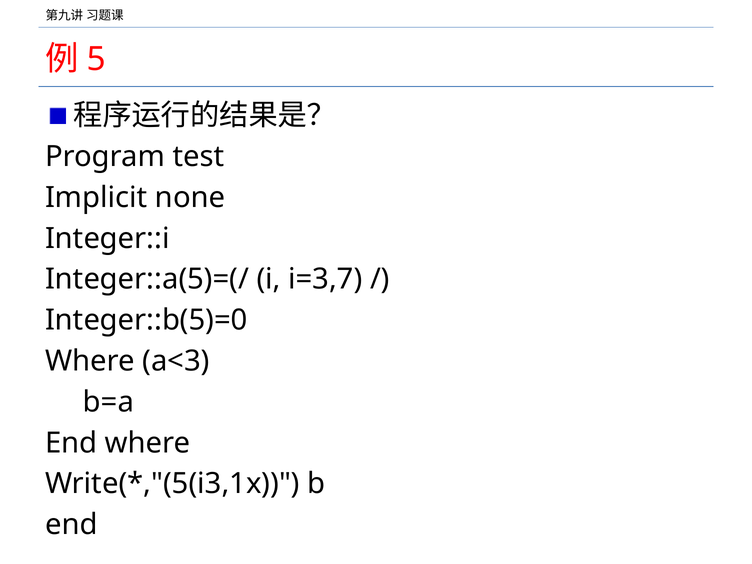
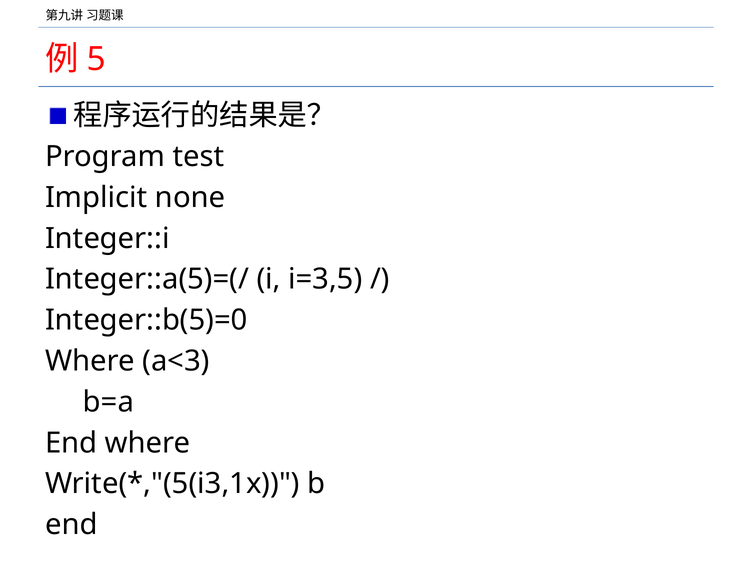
i=3,7: i=3,7 -> i=3,5 (325, 279)
